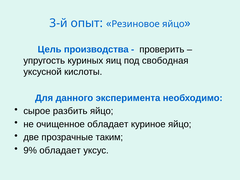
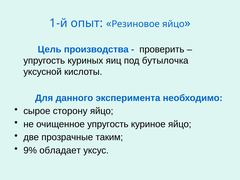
3-й: 3-й -> 1-й (58, 23)
свободная: свободная -> бутылочка (165, 61)
разбить: разбить -> сторону (70, 111)
очищенное обладает: обладает -> упругость (108, 124)
